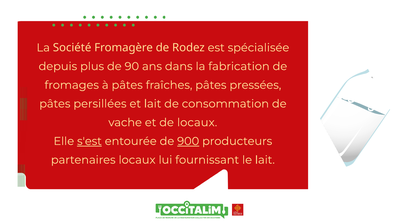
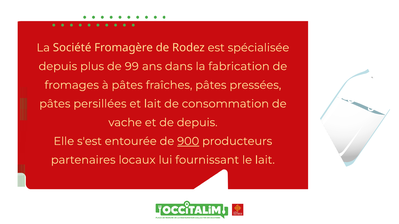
90: 90 -> 99 (132, 66)
de locaux: locaux -> depuis (197, 123)
s'est underline: present -> none (89, 141)
